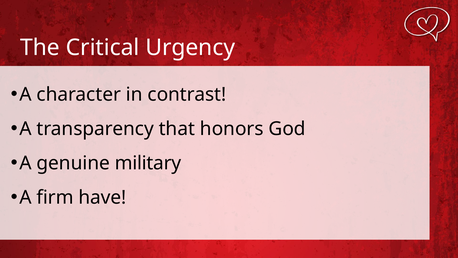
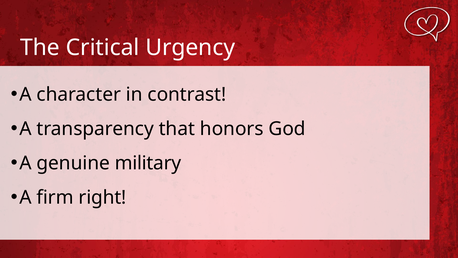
have: have -> right (102, 197)
